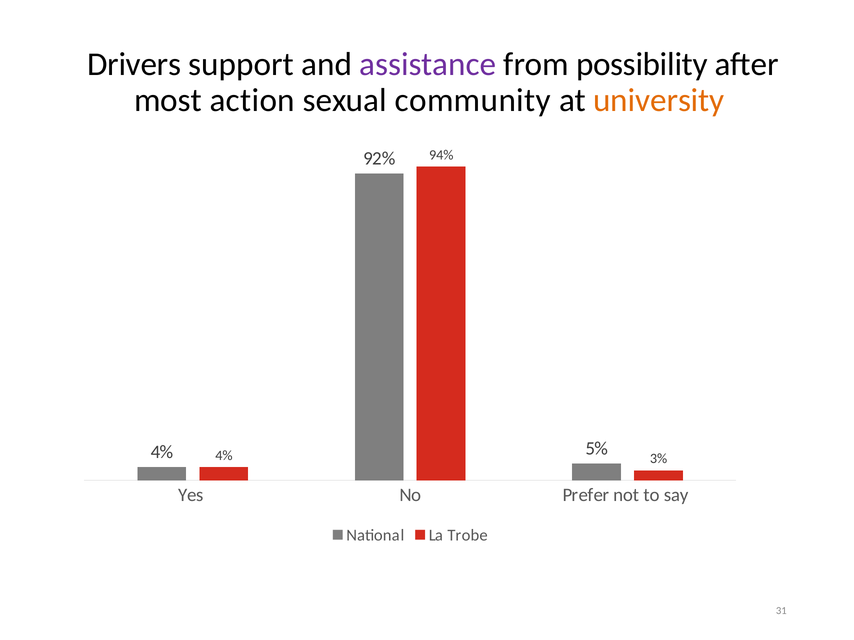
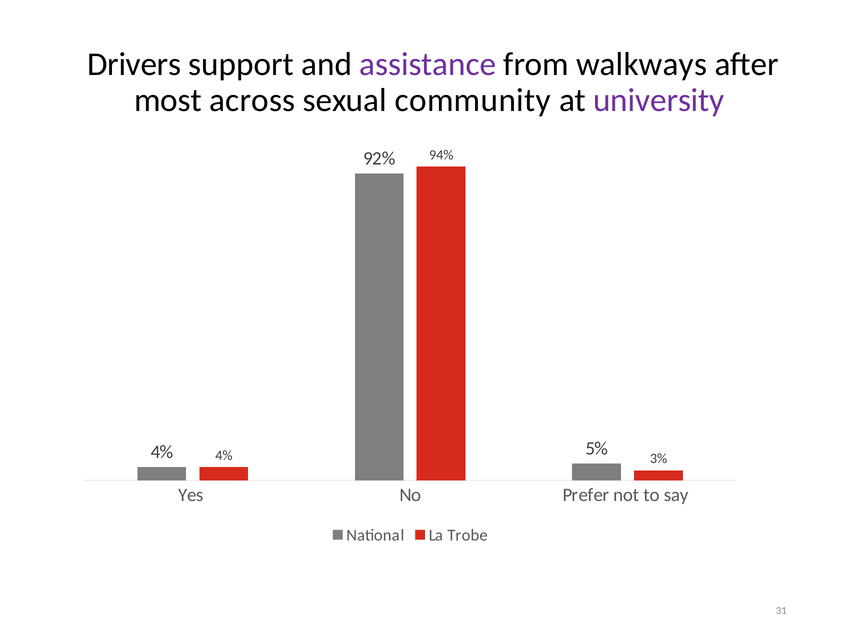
possibility: possibility -> walkways (642, 64)
action: action -> across (252, 100)
university colour: orange -> purple (659, 100)
